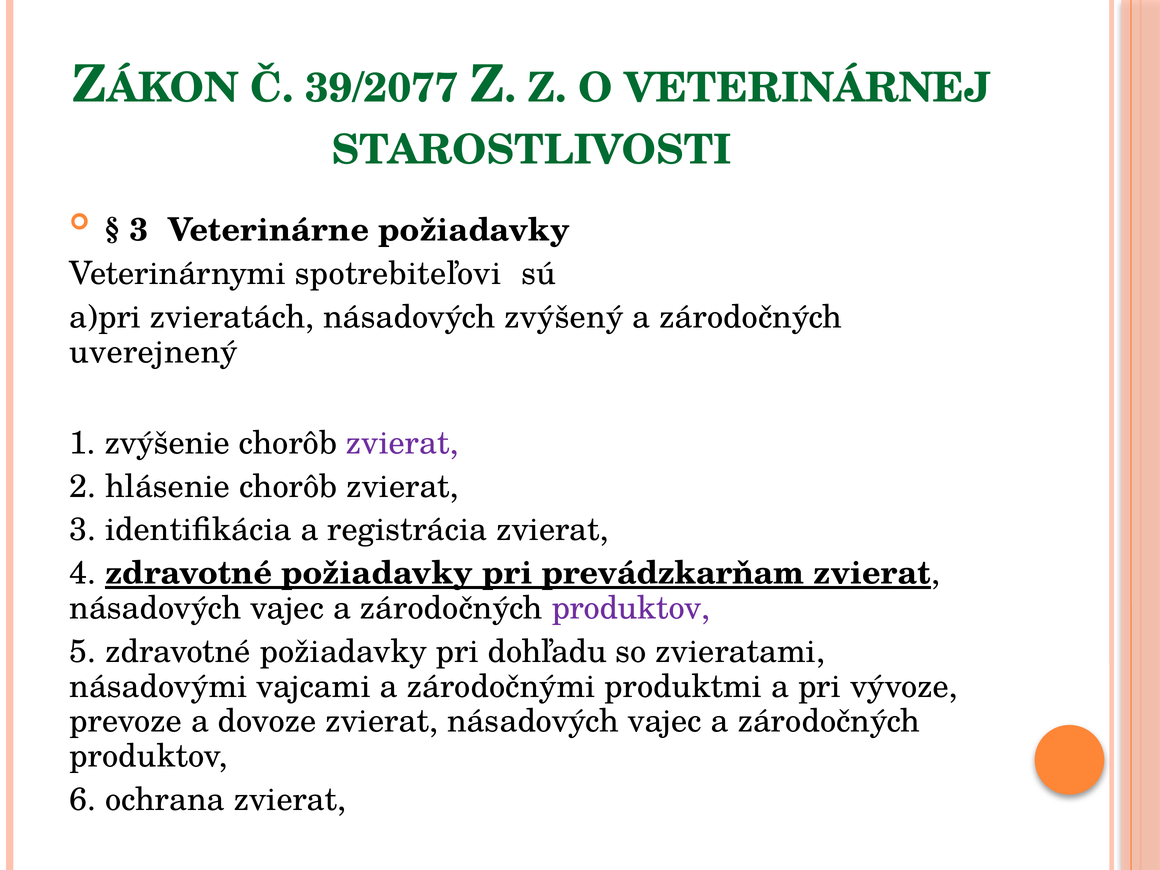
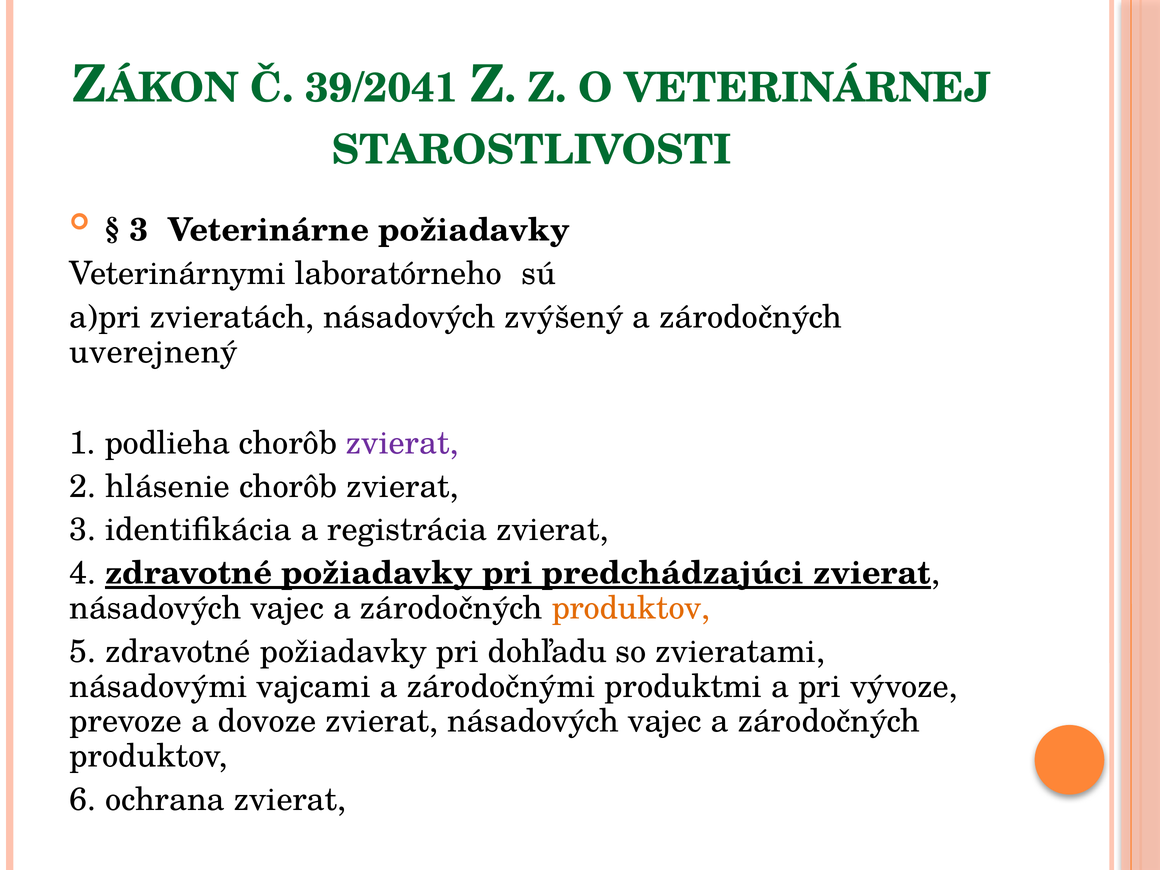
39/2077: 39/2077 -> 39/2041 (382, 88)
spotrebiteľovi: spotrebiteľovi -> laboratórneho (398, 274)
zvýšenie: zvýšenie -> podlieha (167, 443)
prevádzkarňam: prevádzkarňam -> predchádzajúci (673, 573)
produktov colour: purple -> orange (631, 608)
